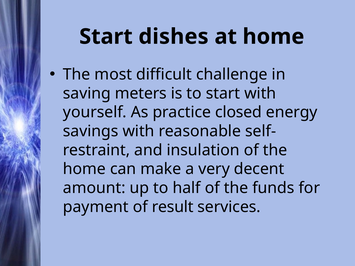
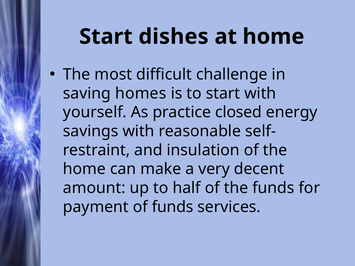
meters: meters -> homes (141, 93)
of result: result -> funds (173, 207)
